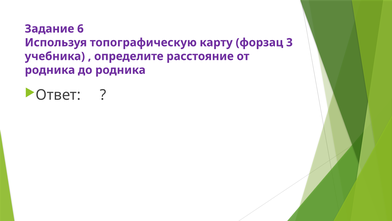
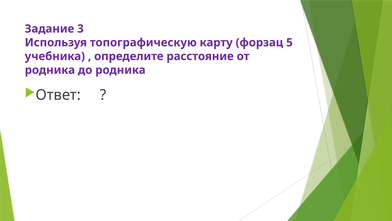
6: 6 -> 3 (80, 29)
3: 3 -> 5 (289, 42)
